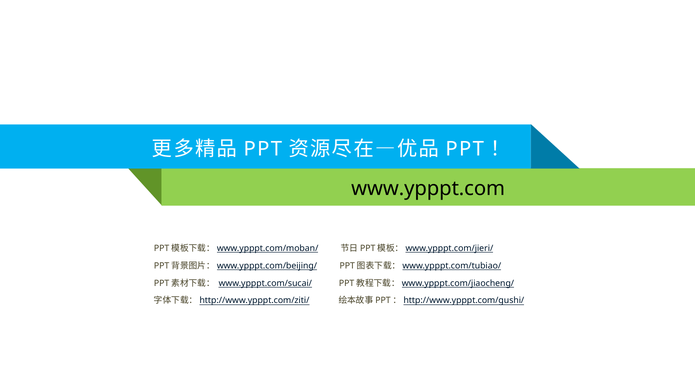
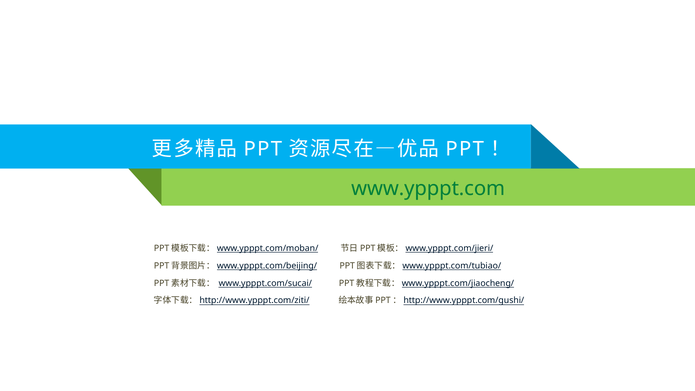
www.ypppt.com colour: black -> green (428, 188)
